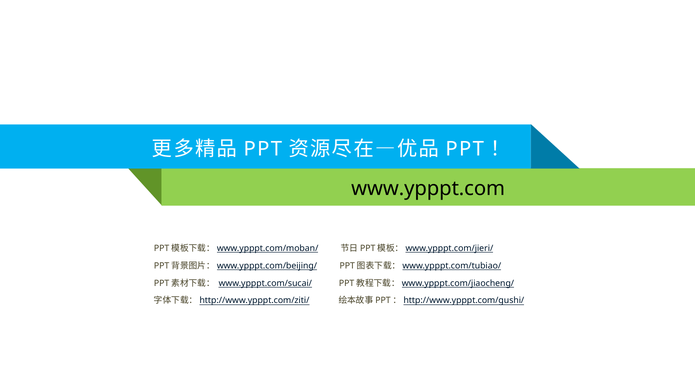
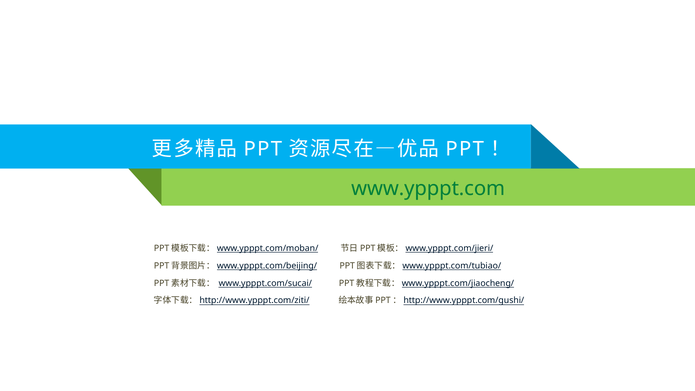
www.ypppt.com colour: black -> green (428, 188)
